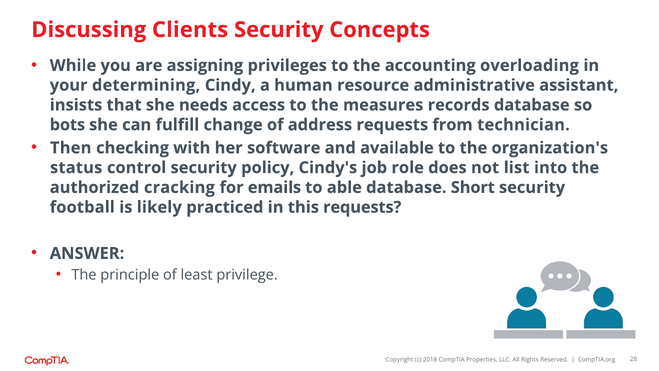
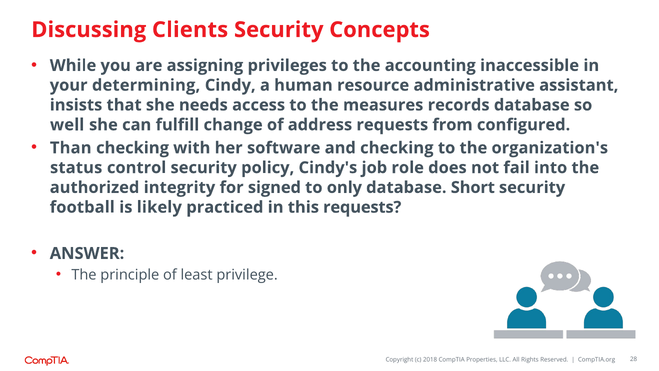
overloading: overloading -> inaccessible (530, 65)
bots: bots -> well (67, 125)
technician: technician -> configured (524, 125)
Then: Then -> Than (71, 148)
and available: available -> checking (397, 148)
list: list -> fail (517, 168)
cracking: cracking -> integrity (179, 187)
emails: emails -> signed (274, 187)
able: able -> only (344, 187)
